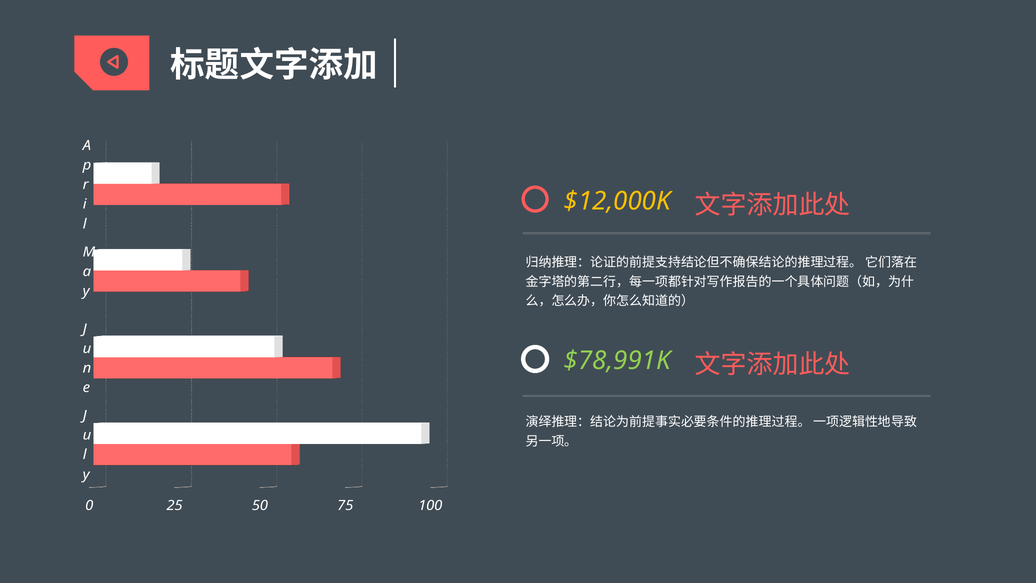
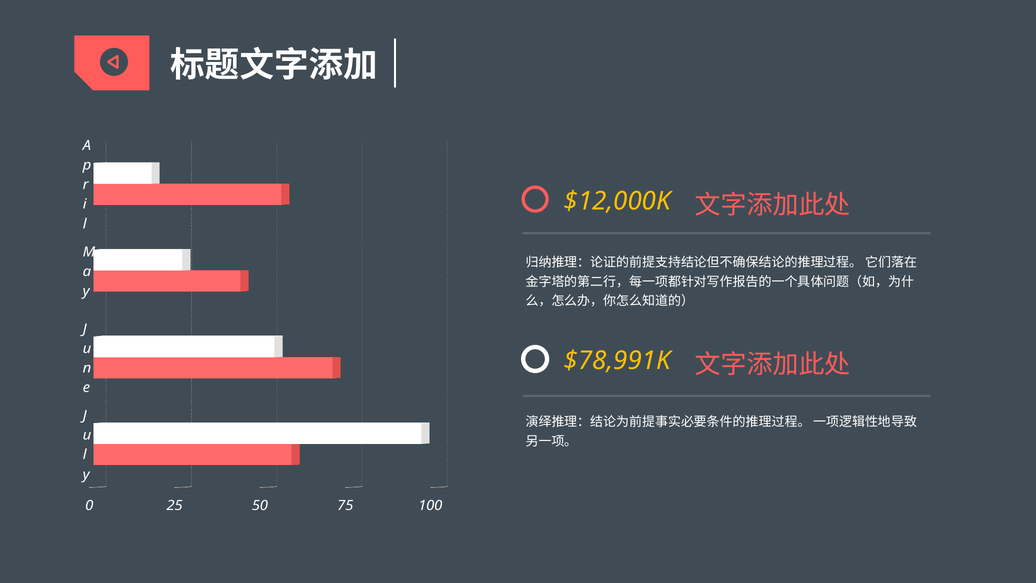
$78,991K colour: light green -> yellow (617, 361)
